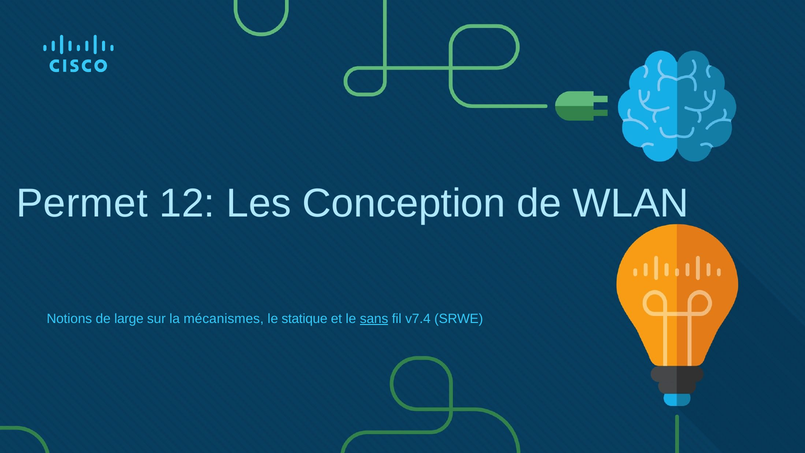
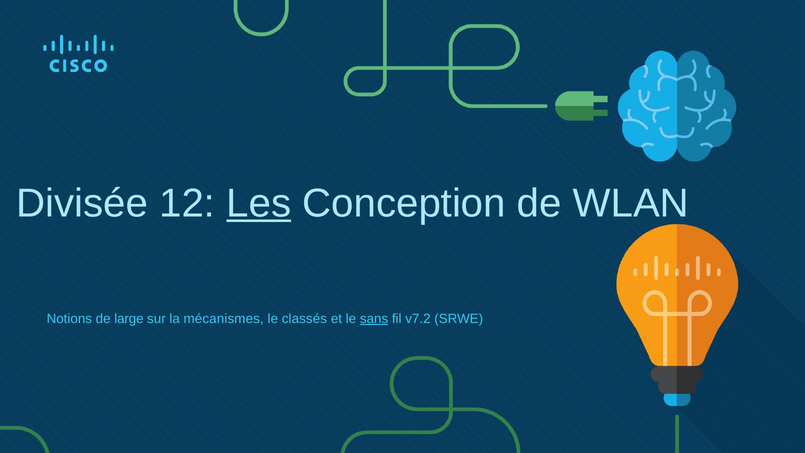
Permet: Permet -> Divisée (82, 203)
Les underline: none -> present (259, 203)
statique: statique -> classés (304, 319)
v7.4: v7.4 -> v7.2 (418, 319)
